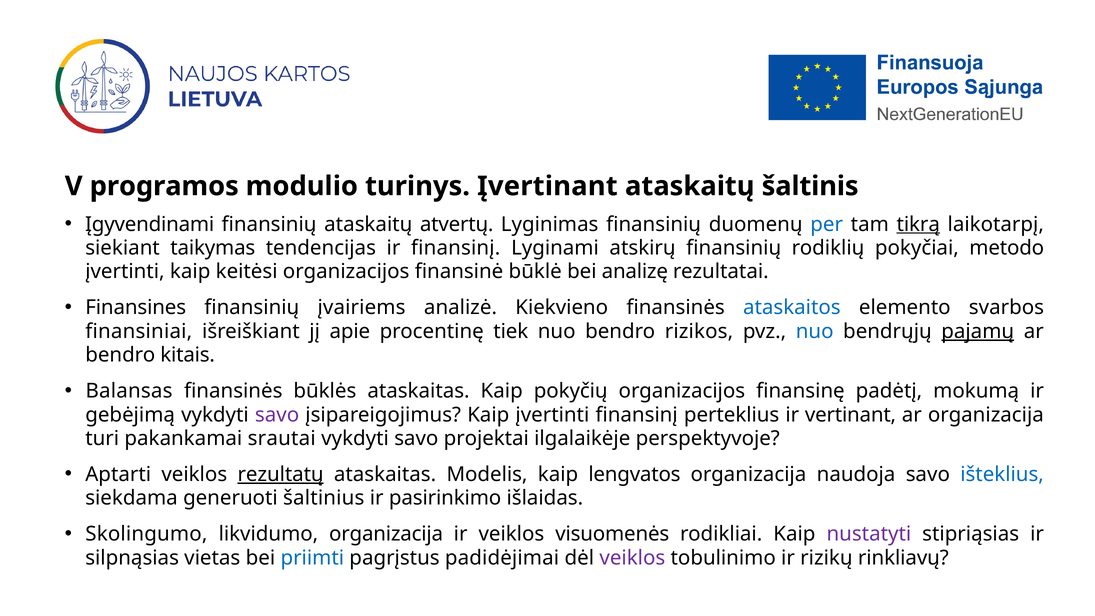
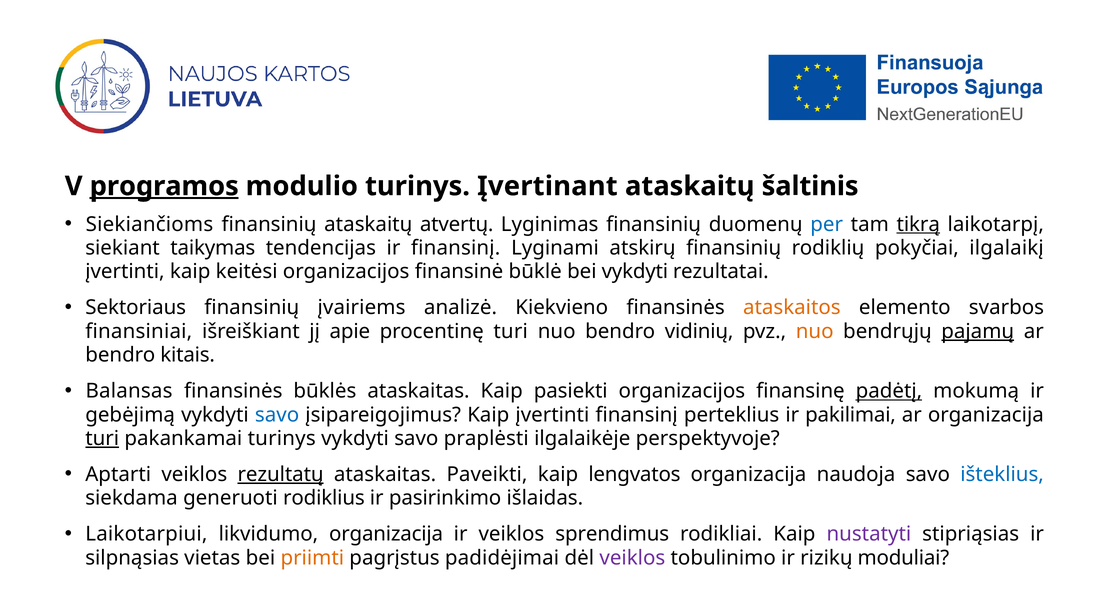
programos underline: none -> present (164, 186)
Įgyvendinami: Įgyvendinami -> Siekiančioms (149, 224)
metodo: metodo -> ilgalaikį (1007, 248)
bei analizę: analizę -> vykdyti (635, 272)
Finansines: Finansines -> Sektoriaus (136, 308)
ataskaitos colour: blue -> orange (792, 308)
procentinę tiek: tiek -> turi (511, 331)
rizikos: rizikos -> vidinių (699, 331)
nuo colour: blue -> orange (815, 331)
pokyčių: pokyčių -> pasiekti (571, 391)
padėtį underline: none -> present (889, 391)
savo colour: purple -> blue (277, 415)
vertinant: vertinant -> pakilimai (851, 415)
turi underline: none -> present (102, 438)
pakankamai srautai: srautai -> turinys (282, 438)
projektai: projektai -> praplėsti (486, 438)
Modelis: Modelis -> Paveikti (487, 474)
šaltinius: šaltinius -> rodiklius (324, 498)
Skolingumo: Skolingumo -> Laikotarpiui (146, 534)
visuomenės: visuomenės -> sprendimus (612, 534)
priimti colour: blue -> orange (312, 558)
rinkliavų: rinkliavų -> moduliai (903, 558)
